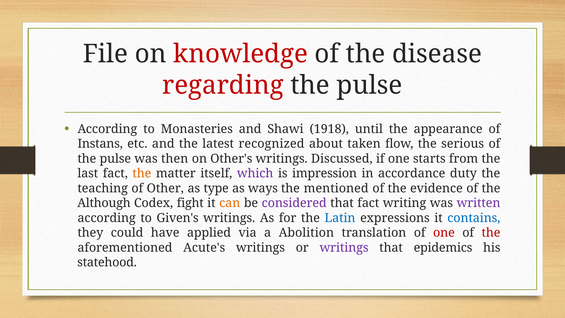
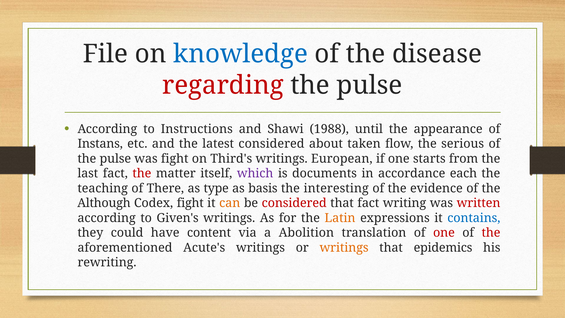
knowledge colour: red -> blue (241, 54)
Monasteries: Monasteries -> Instructions (197, 129)
1918: 1918 -> 1988 (329, 129)
latest recognized: recognized -> considered (271, 144)
was then: then -> fight (175, 159)
Other's: Other's -> Third's (231, 159)
Discussed: Discussed -> European (342, 159)
the colour: orange -> red (142, 173)
impression: impression -> documents (324, 173)
duty: duty -> each (463, 173)
Other: Other -> There (165, 188)
ways: ways -> basis (263, 188)
mentioned: mentioned -> interesting (336, 188)
considered colour: purple -> red (294, 203)
written colour: purple -> red (479, 203)
Latin colour: blue -> orange (340, 218)
applied: applied -> content (209, 233)
writings colour: purple -> orange (344, 248)
statehood: statehood -> rewriting (107, 262)
